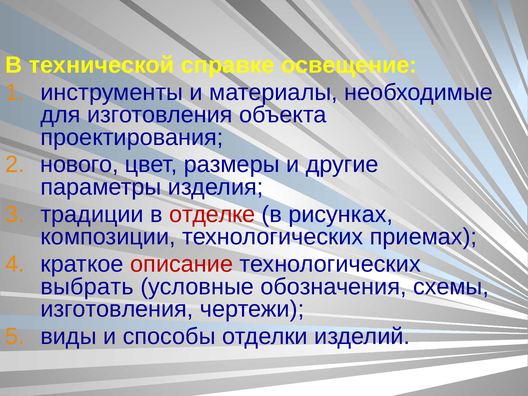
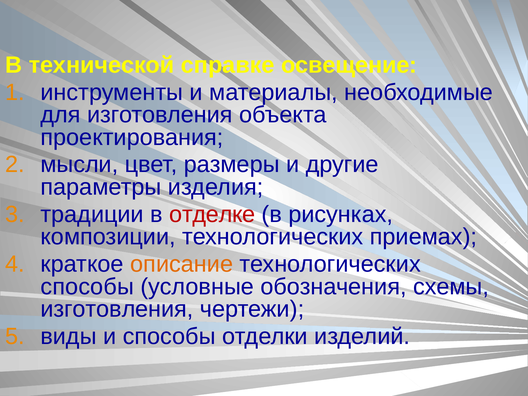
нового: нового -> мысли (79, 165)
описание colour: red -> orange (182, 264)
выбрать: выбрать -> способы (87, 287)
